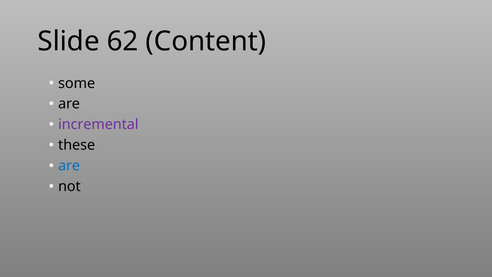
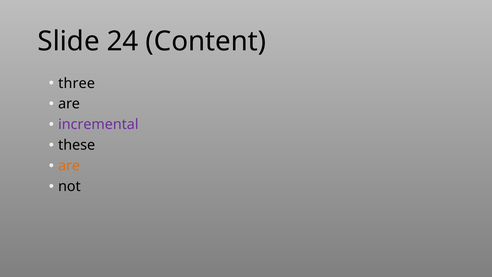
62: 62 -> 24 (123, 41)
some: some -> three (77, 83)
are colour: blue -> orange (69, 166)
